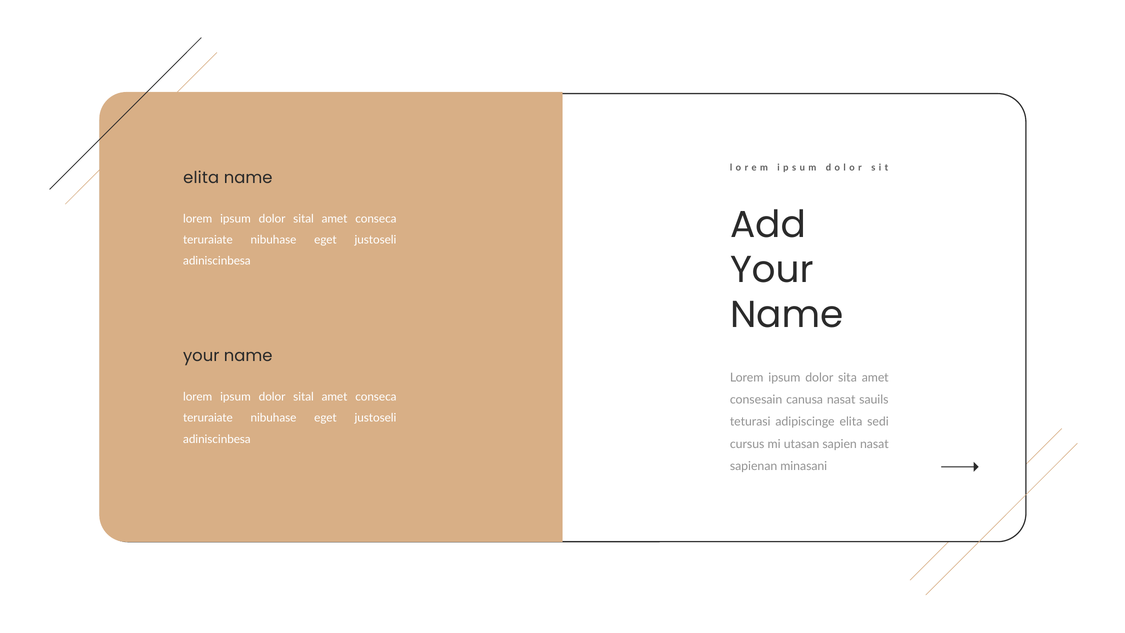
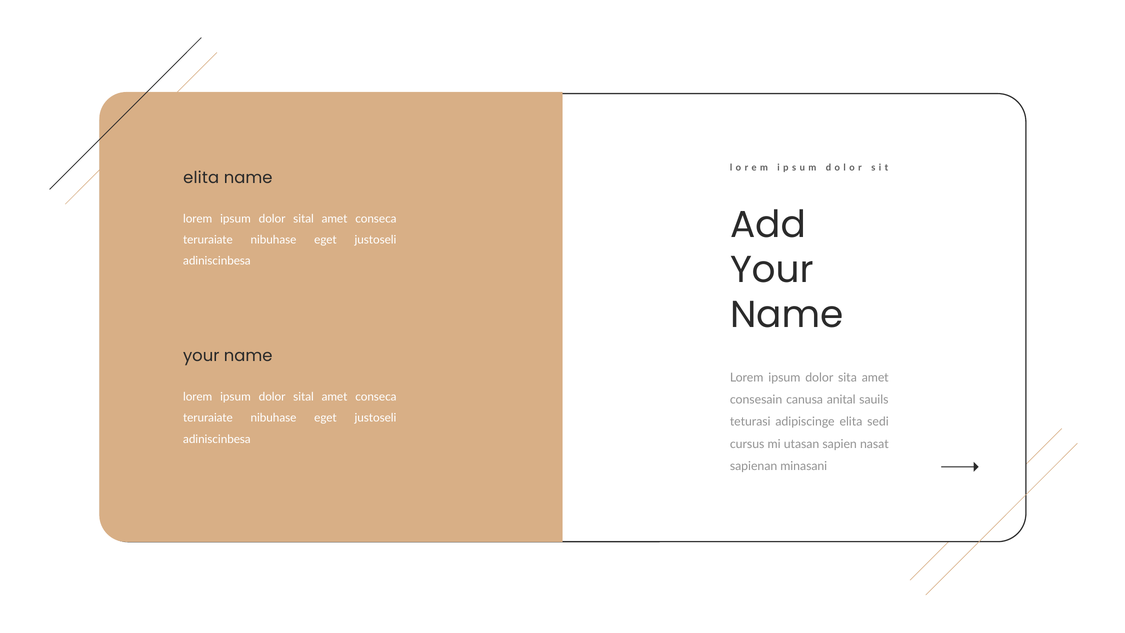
canusa nasat: nasat -> anital (841, 400)
